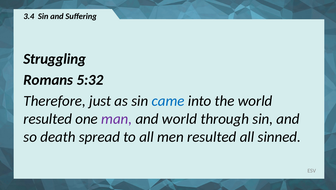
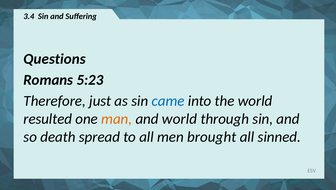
Struggling: Struggling -> Questions (55, 59)
5:32: 5:32 -> 5:23 (90, 80)
man colour: purple -> orange (117, 119)
men resulted: resulted -> brought (212, 137)
